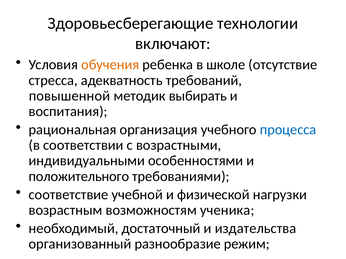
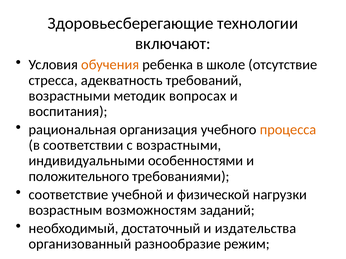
повышенной: повышенной -> возрастными (69, 96)
выбирать: выбирать -> вопросах (198, 96)
процесса colour: blue -> orange (288, 130)
ученика: ученика -> заданий (227, 210)
